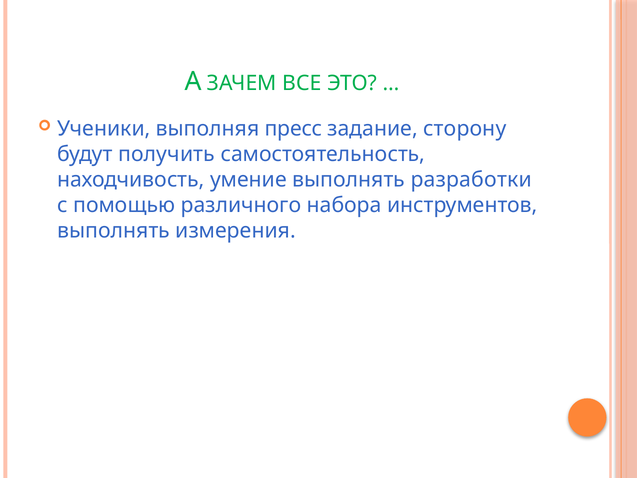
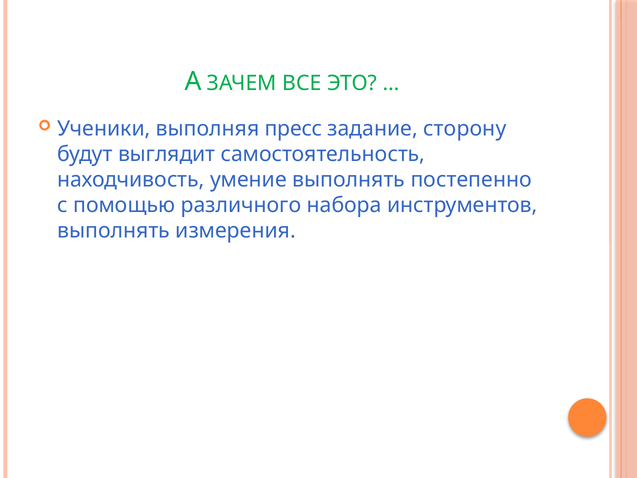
получить: получить -> выглядит (167, 154)
разработки: разработки -> постепенно (471, 180)
